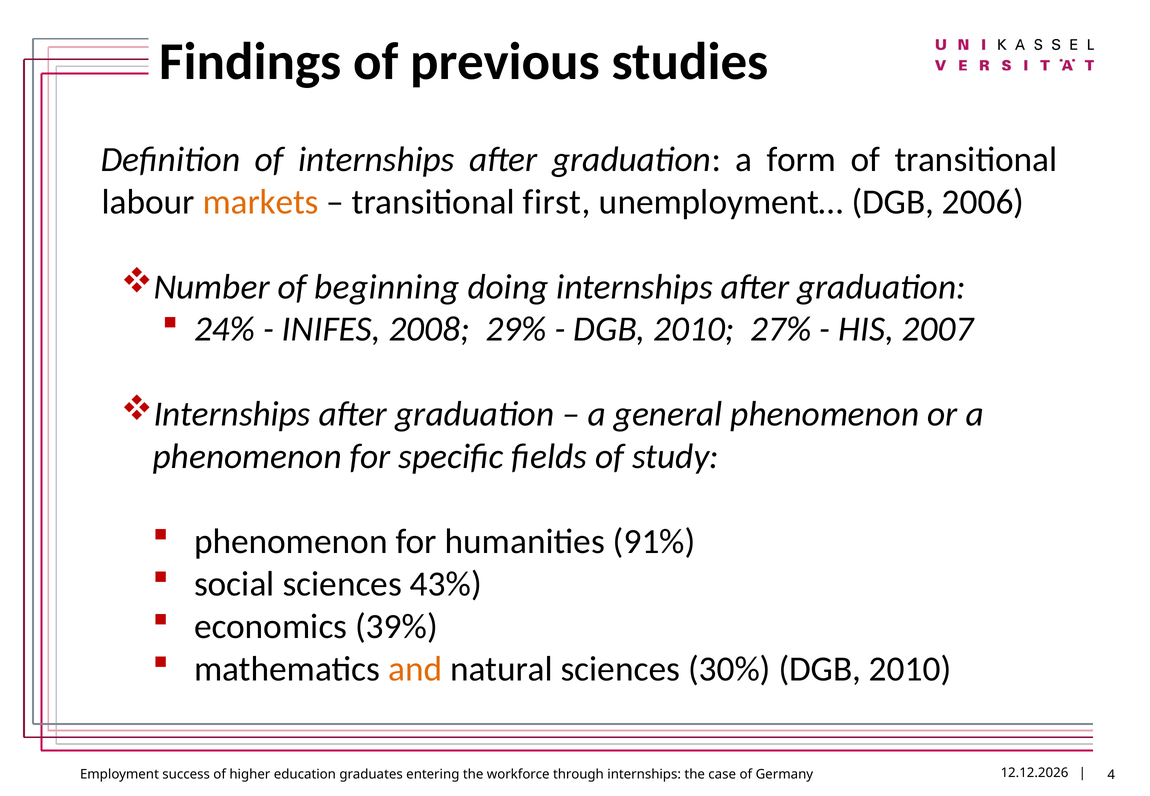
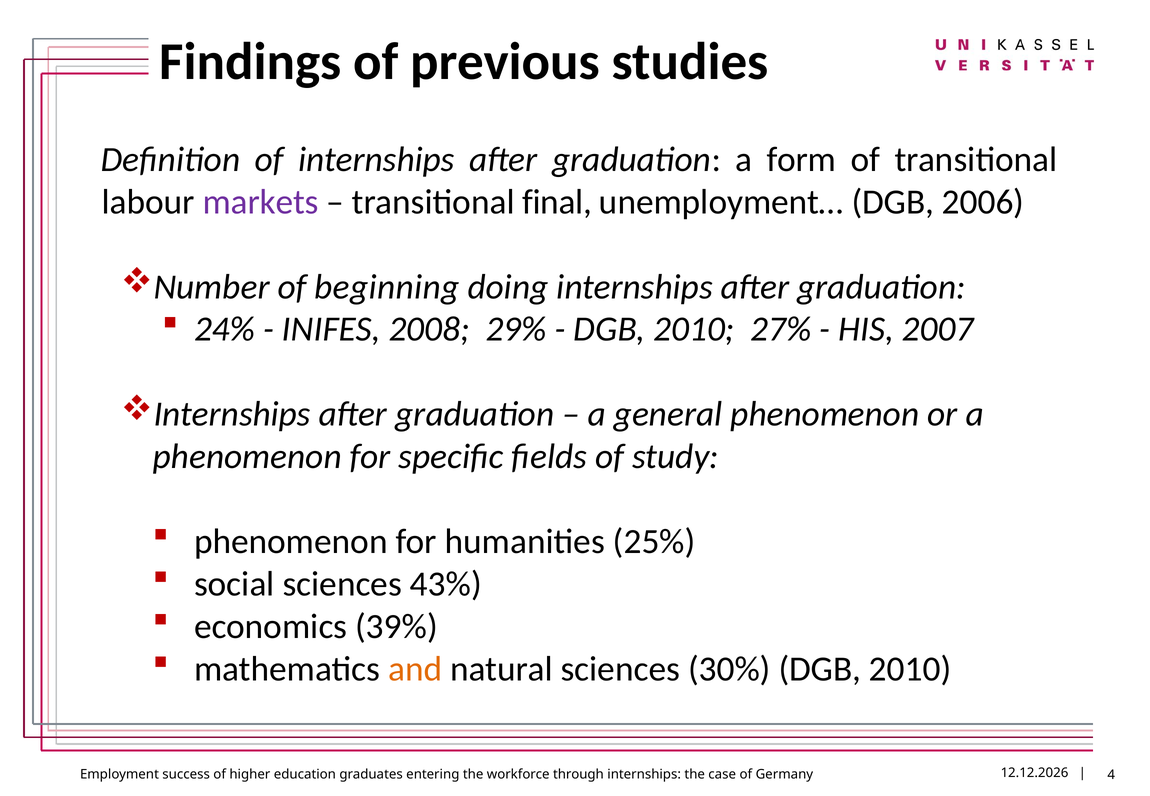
markets colour: orange -> purple (261, 202)
first: first -> final (557, 202)
91%: 91% -> 25% (654, 542)
